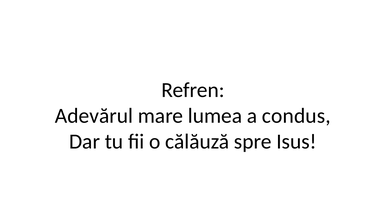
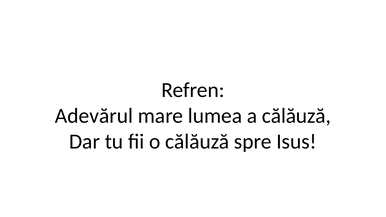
a condus: condus -> călăuză (296, 116)
